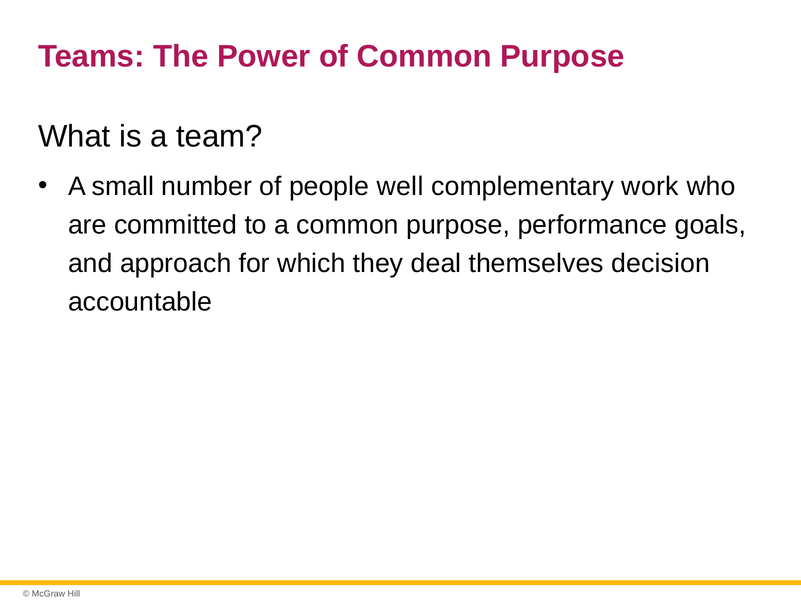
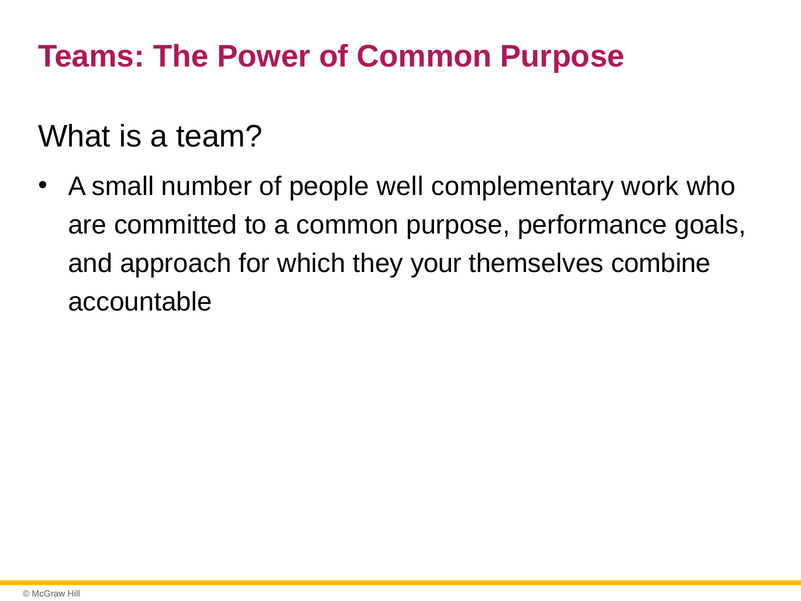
deal: deal -> your (436, 263)
decision: decision -> combine (661, 263)
